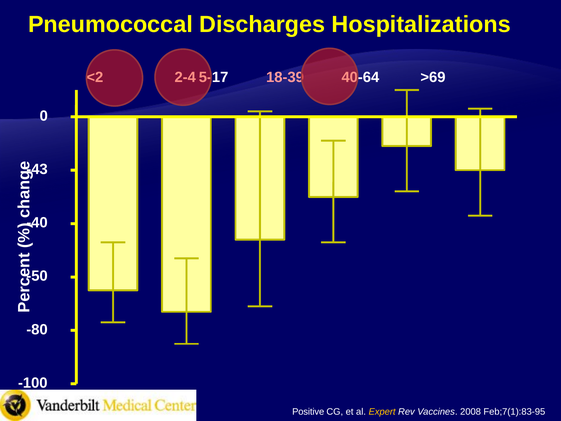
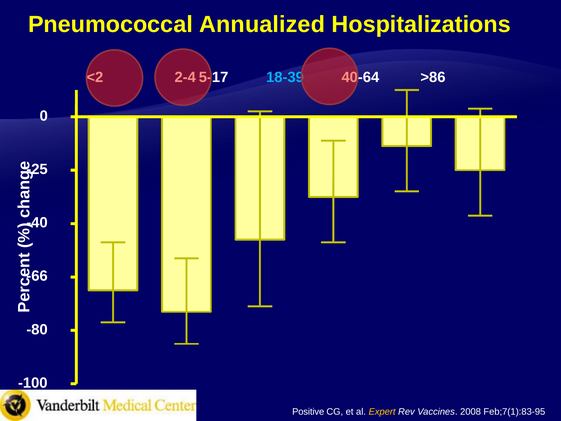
Discharges: Discharges -> Annualized (262, 24)
18-39 colour: pink -> light blue (285, 77)
>69: >69 -> >86 (433, 77)
-43: -43 -> -25 (37, 169)
-50: -50 -> -66 (37, 276)
